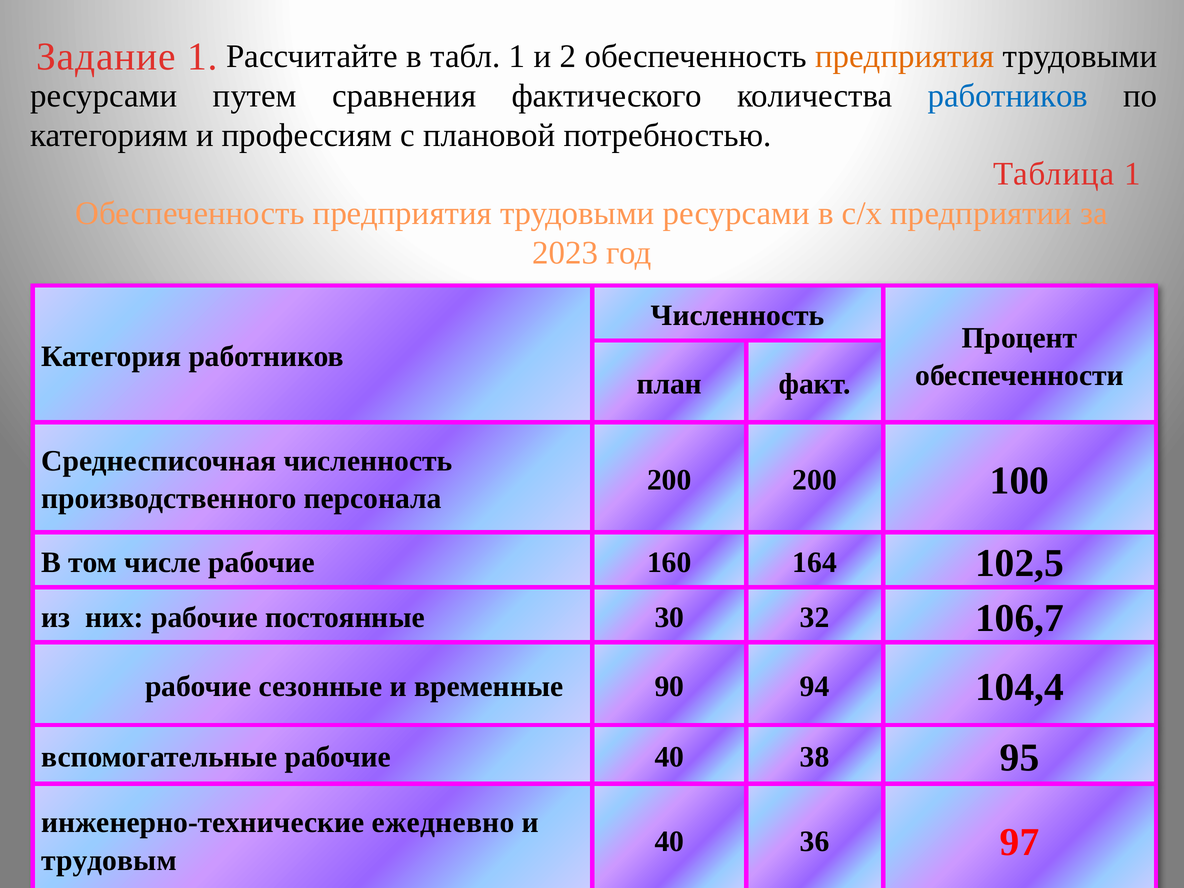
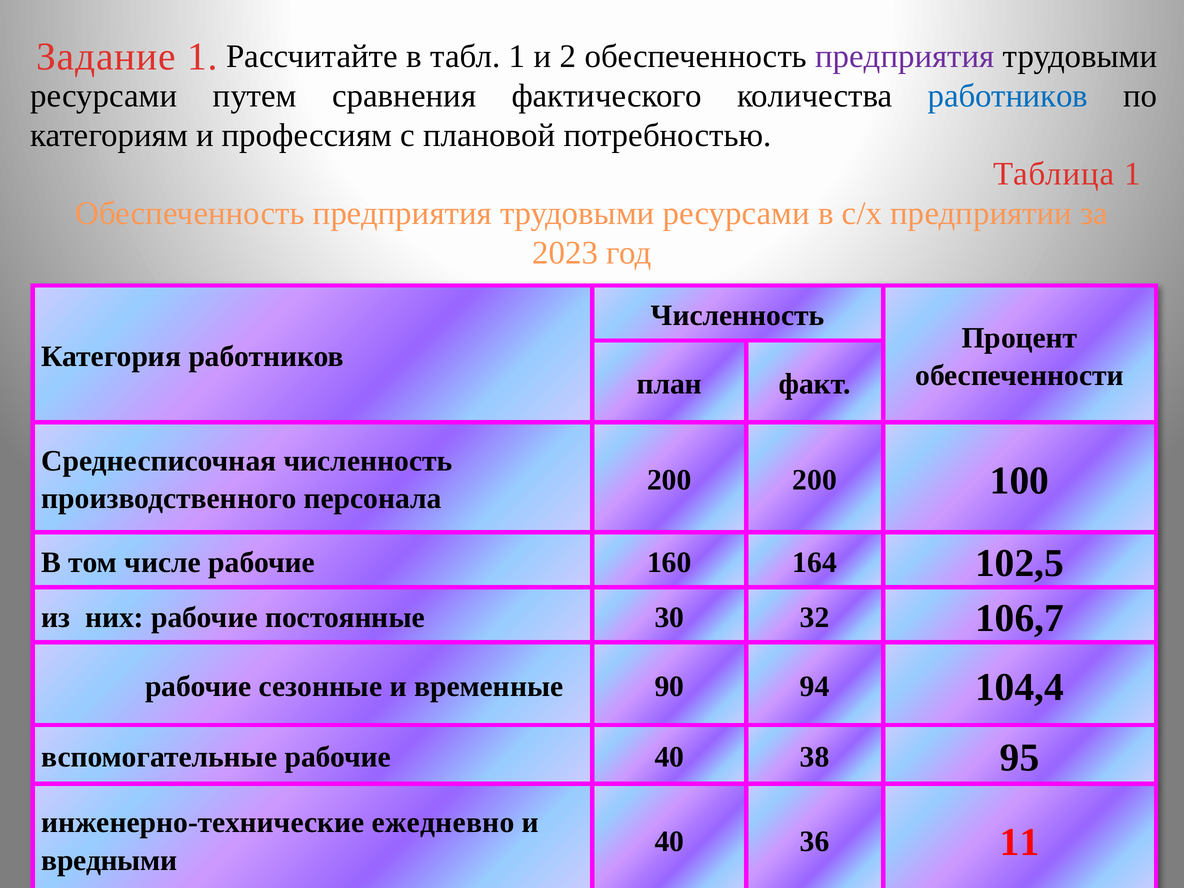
предприятия colour: orange -> purple (905, 56)
97: 97 -> 11 (1020, 842)
трудовым: трудовым -> вредными (109, 860)
